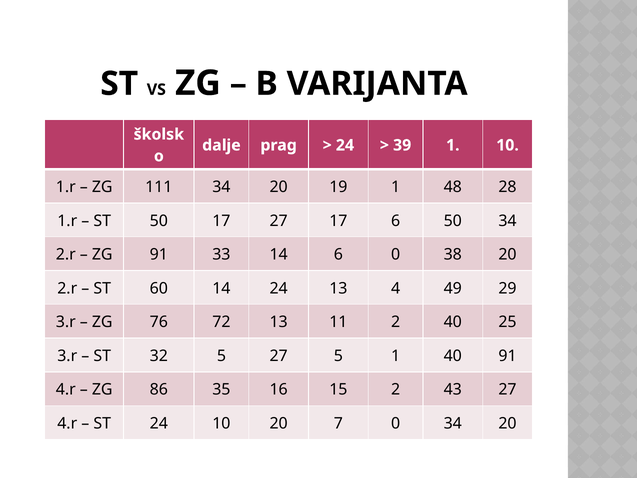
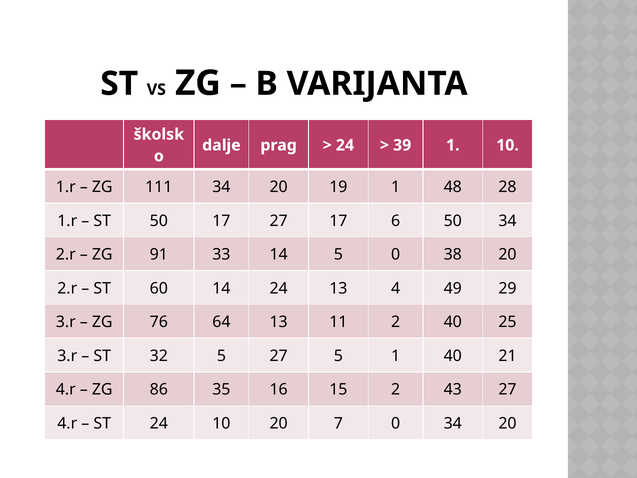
14 6: 6 -> 5 (338, 254)
72: 72 -> 64 (221, 322)
40 91: 91 -> 21 (508, 356)
